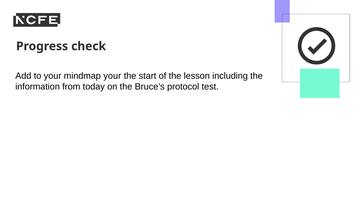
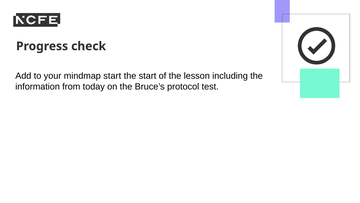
mindmap your: your -> start (112, 76)
